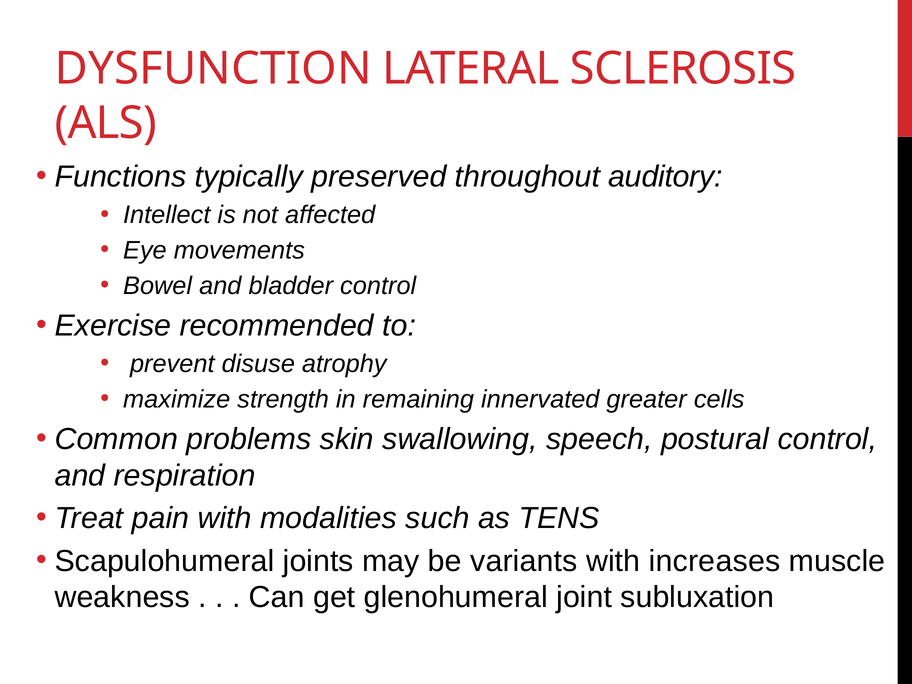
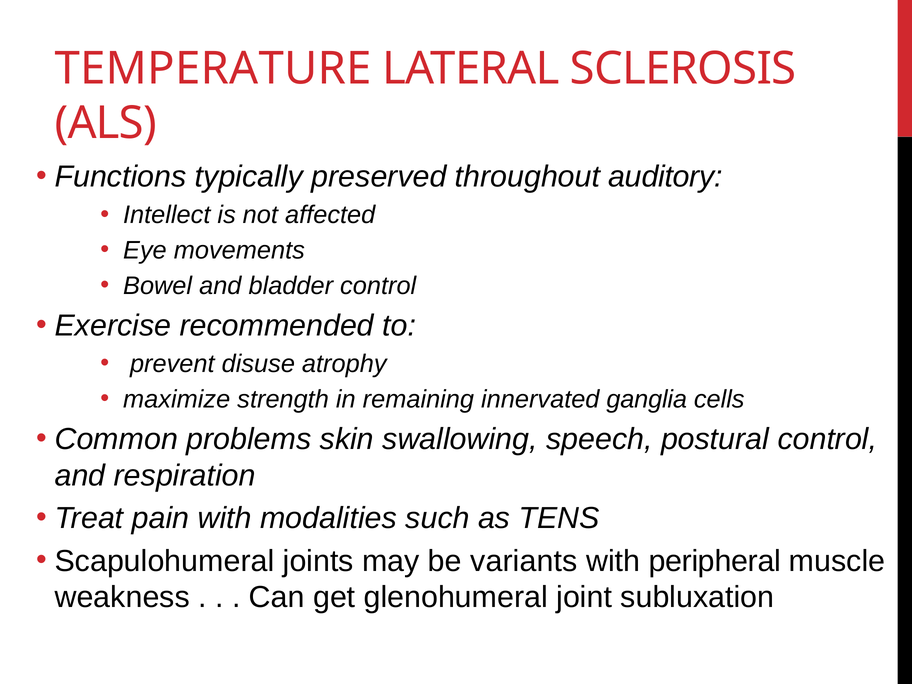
DYSFUNCTION: DYSFUNCTION -> TEMPERATURE (213, 69)
greater: greater -> ganglia (647, 400)
increases: increases -> peripheral (715, 561)
